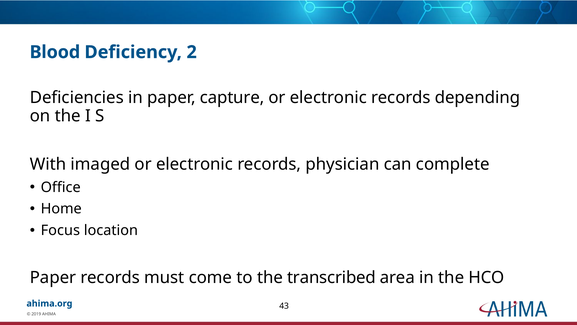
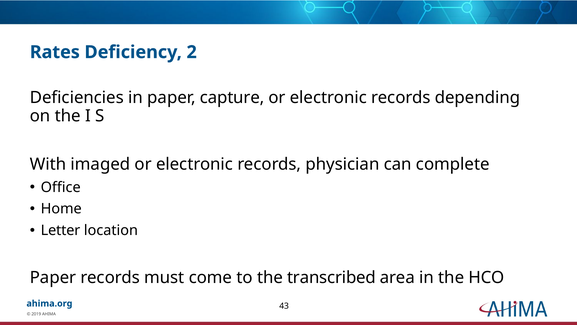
Blood: Blood -> Rates (55, 52)
Focus: Focus -> Letter (60, 230)
